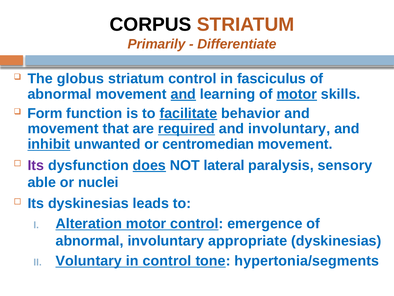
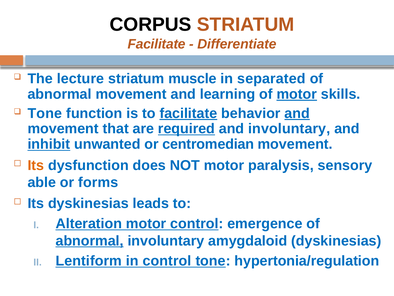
Primarily: Primarily -> Facilitate (157, 44)
globus: globus -> lecture (80, 79)
striatum control: control -> muscle (192, 79)
fasciculus: fasciculus -> separated (271, 79)
and underline: present -> none (183, 94)
Form: Form -> Tone (45, 113)
and underline: none -> present (297, 113)
Its colour: purple -> orange (36, 165)
does underline: present -> none (149, 165)
NOT lateral: lateral -> motor (224, 165)
nuclei: nuclei -> forms (98, 182)
abnormal underline: none -> present (90, 240)
appropriate: appropriate -> amygdaloid (248, 240)
Voluntary: Voluntary -> Lentiform (89, 261)
hypertonia/segments: hypertonia/segments -> hypertonia/regulation (307, 261)
